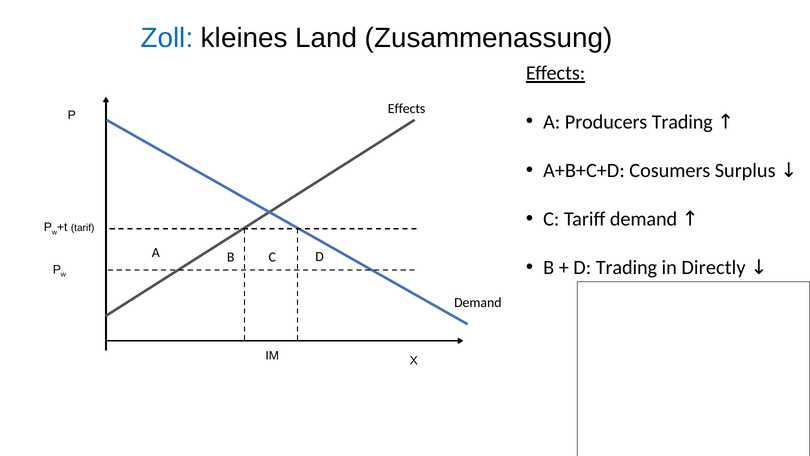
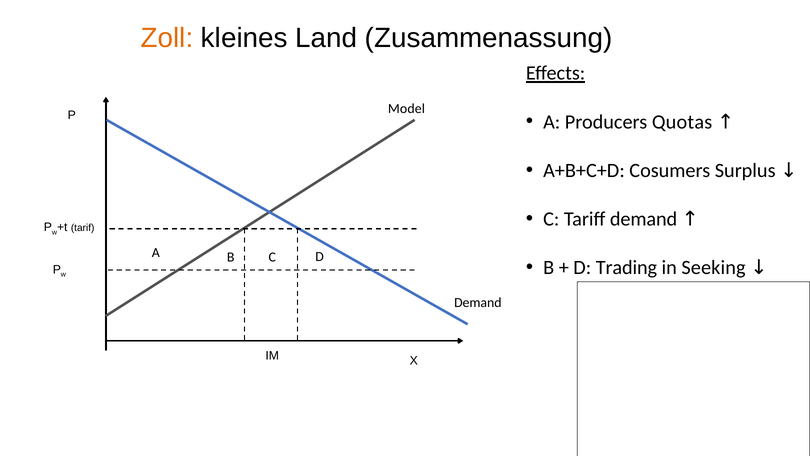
Zoll colour: blue -> orange (167, 38)
Effects: Effects -> Model (406, 108)
Producers Trading: Trading -> Quotas (682, 122)
Directly: Directly -> Seeking (713, 268)
